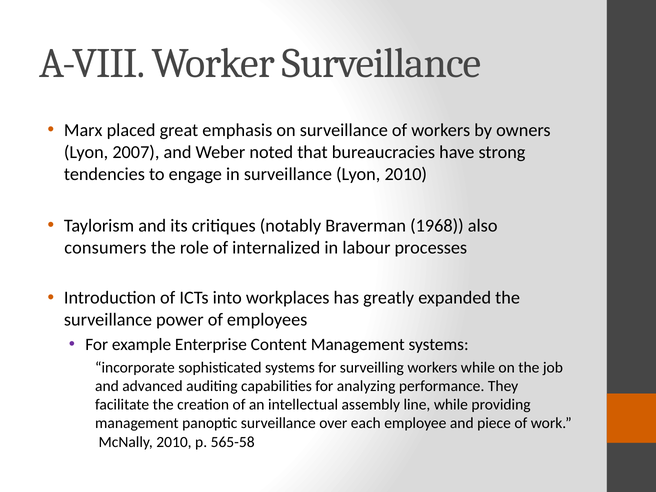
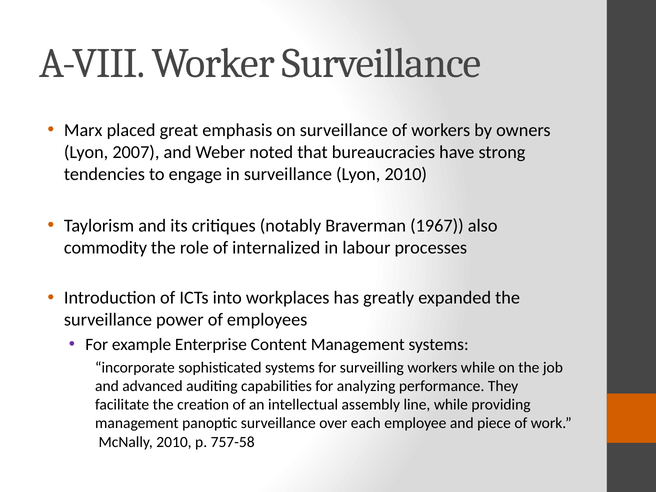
1968: 1968 -> 1967 (437, 226)
consumers: consumers -> commodity (106, 248)
565-58: 565-58 -> 757-58 (233, 442)
